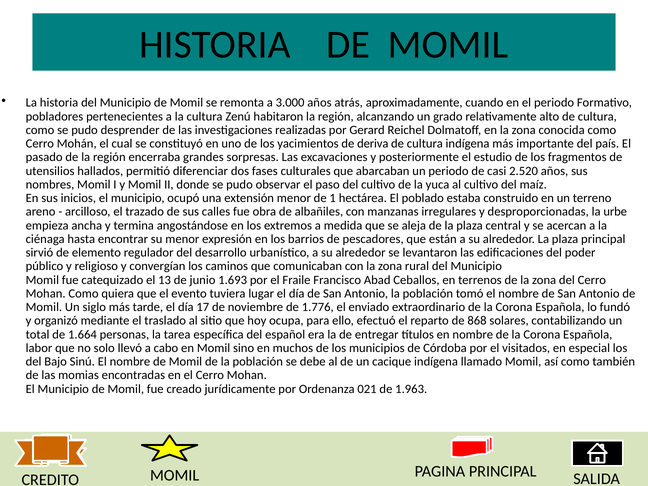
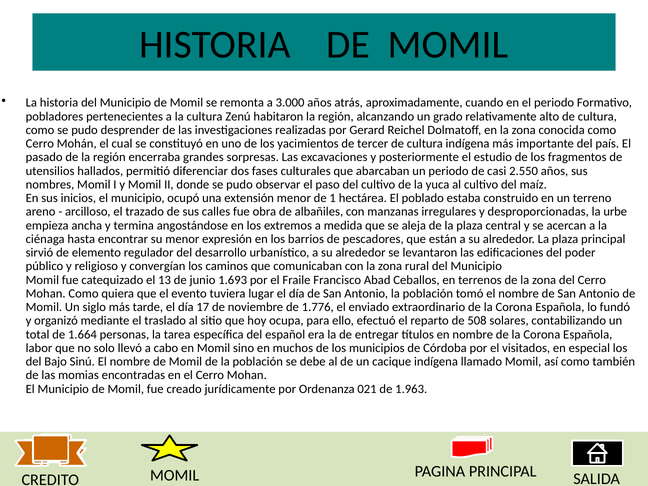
deriva: deriva -> tercer (373, 144)
2.520: 2.520 -> 2.550 (524, 171)
868: 868 -> 508 (477, 321)
